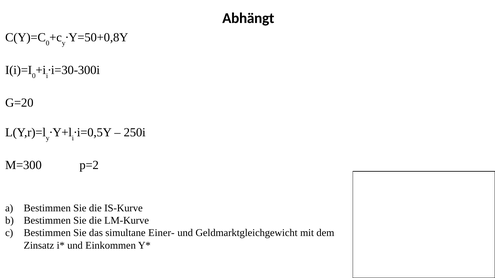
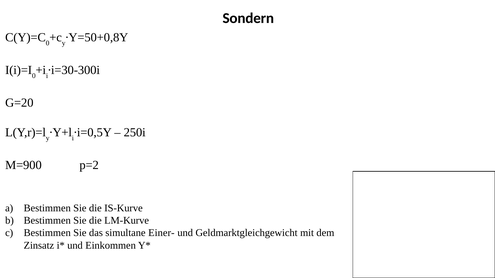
Abhängt: Abhängt -> Sondern (248, 18)
M=300: M=300 -> M=900 (23, 165)
